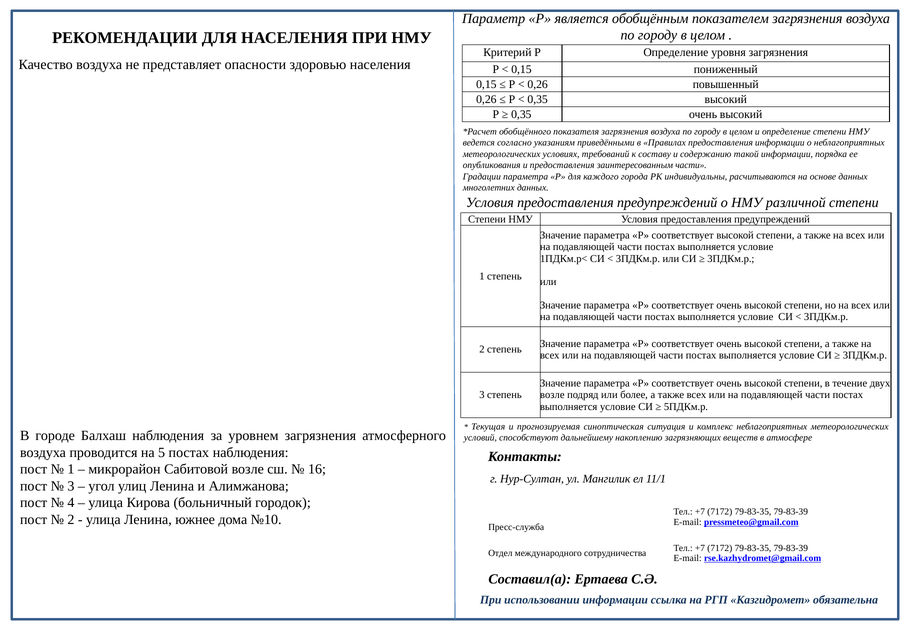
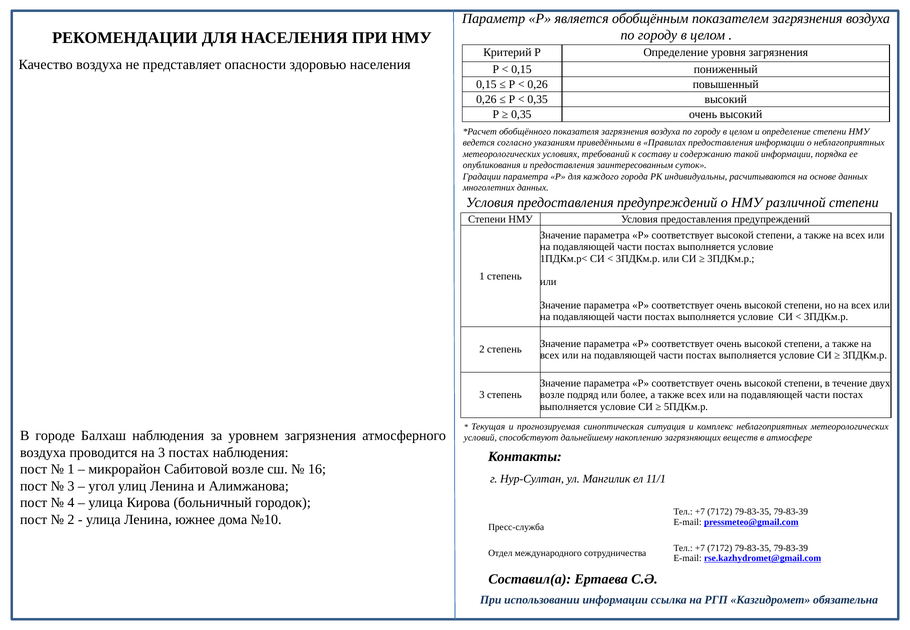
заинтересованным части: части -> суток (691, 165)
на 5: 5 -> 3 (162, 452)
